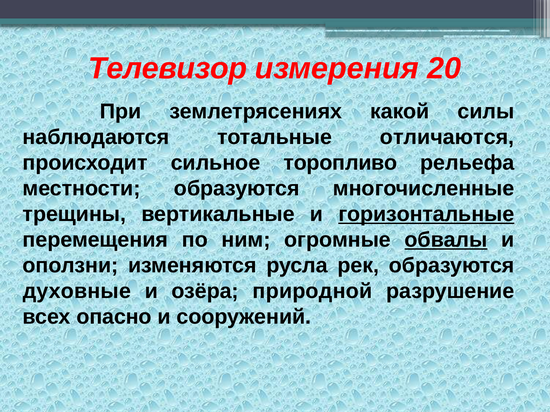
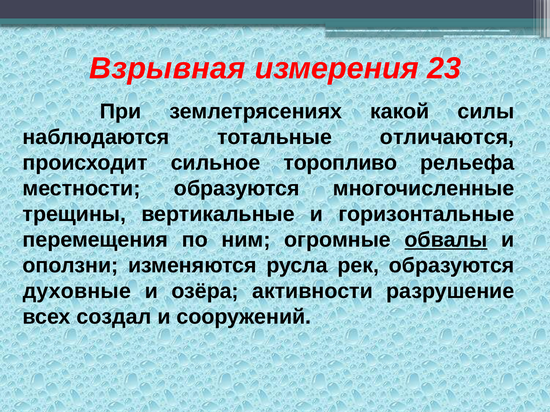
Телевизор: Телевизор -> Взрывная (167, 69)
20: 20 -> 23 (444, 69)
горизонтальные underline: present -> none (426, 214)
природной: природной -> активности (313, 291)
опасно: опасно -> создал (114, 317)
